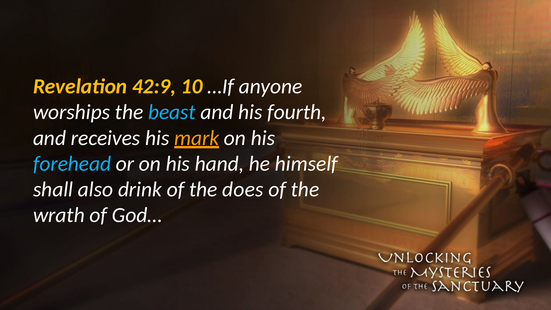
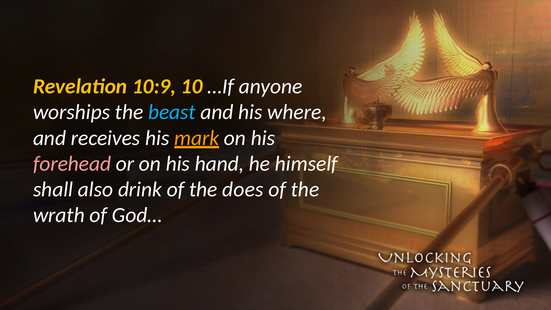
42:9: 42:9 -> 10:9 (154, 86)
fourth: fourth -> where (297, 112)
forehead colour: light blue -> pink (72, 164)
